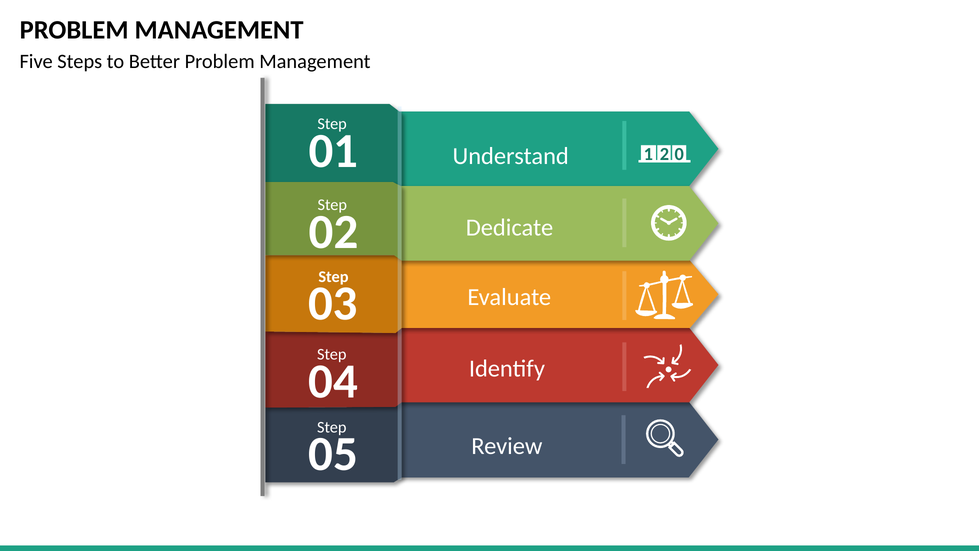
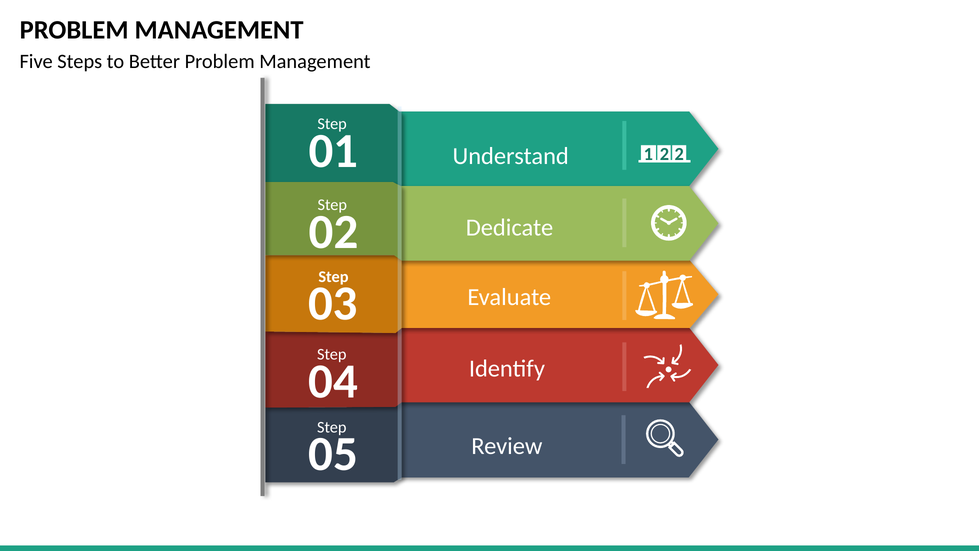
1 0: 0 -> 2 (679, 154)
